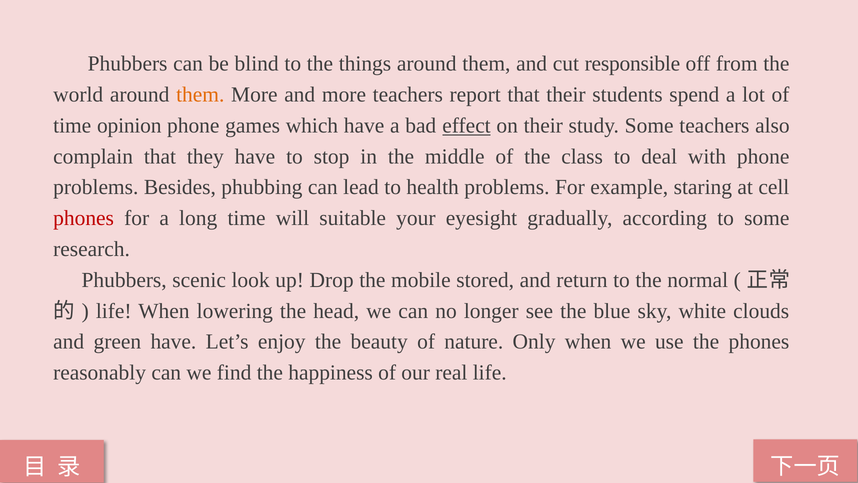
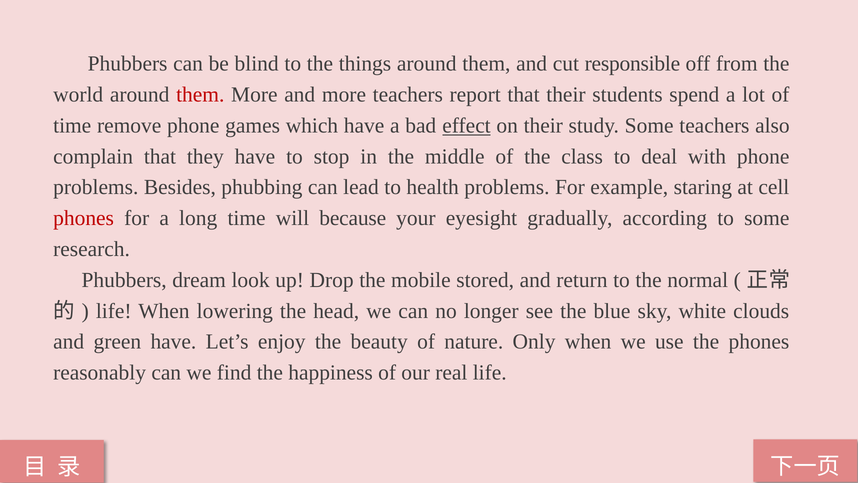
them colour: orange -> red (200, 95)
opinion: opinion -> remove (129, 125)
suitable: suitable -> because (353, 218)
scenic: scenic -> dream (199, 280)
